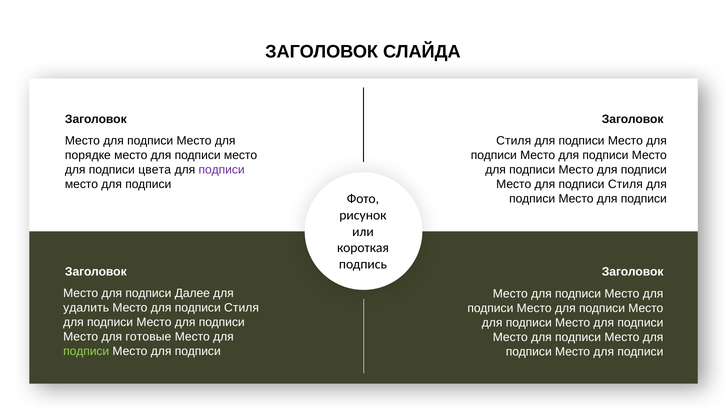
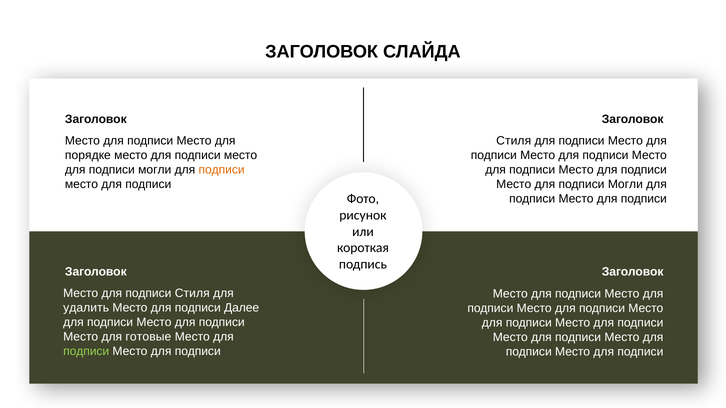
цвета: цвета -> могли (155, 170)
подписи colour: purple -> orange (222, 170)
Стиля: Стиля -> Могли (625, 184)
Далее: Далее -> Стиля (192, 294)
Стиля: Стиля -> Далее (242, 308)
